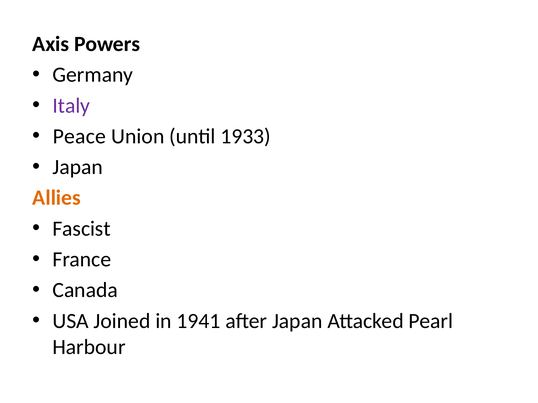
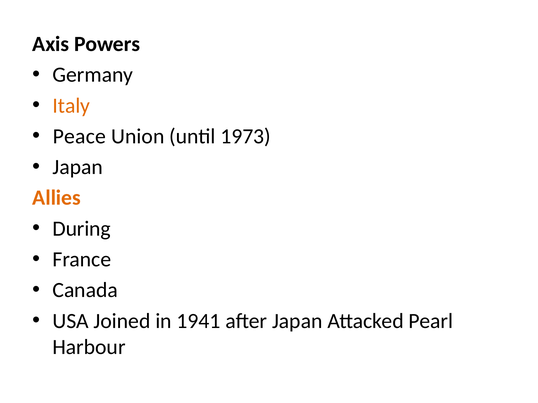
Italy colour: purple -> orange (71, 106)
1933: 1933 -> 1973 (246, 137)
Fascist: Fascist -> During (82, 229)
